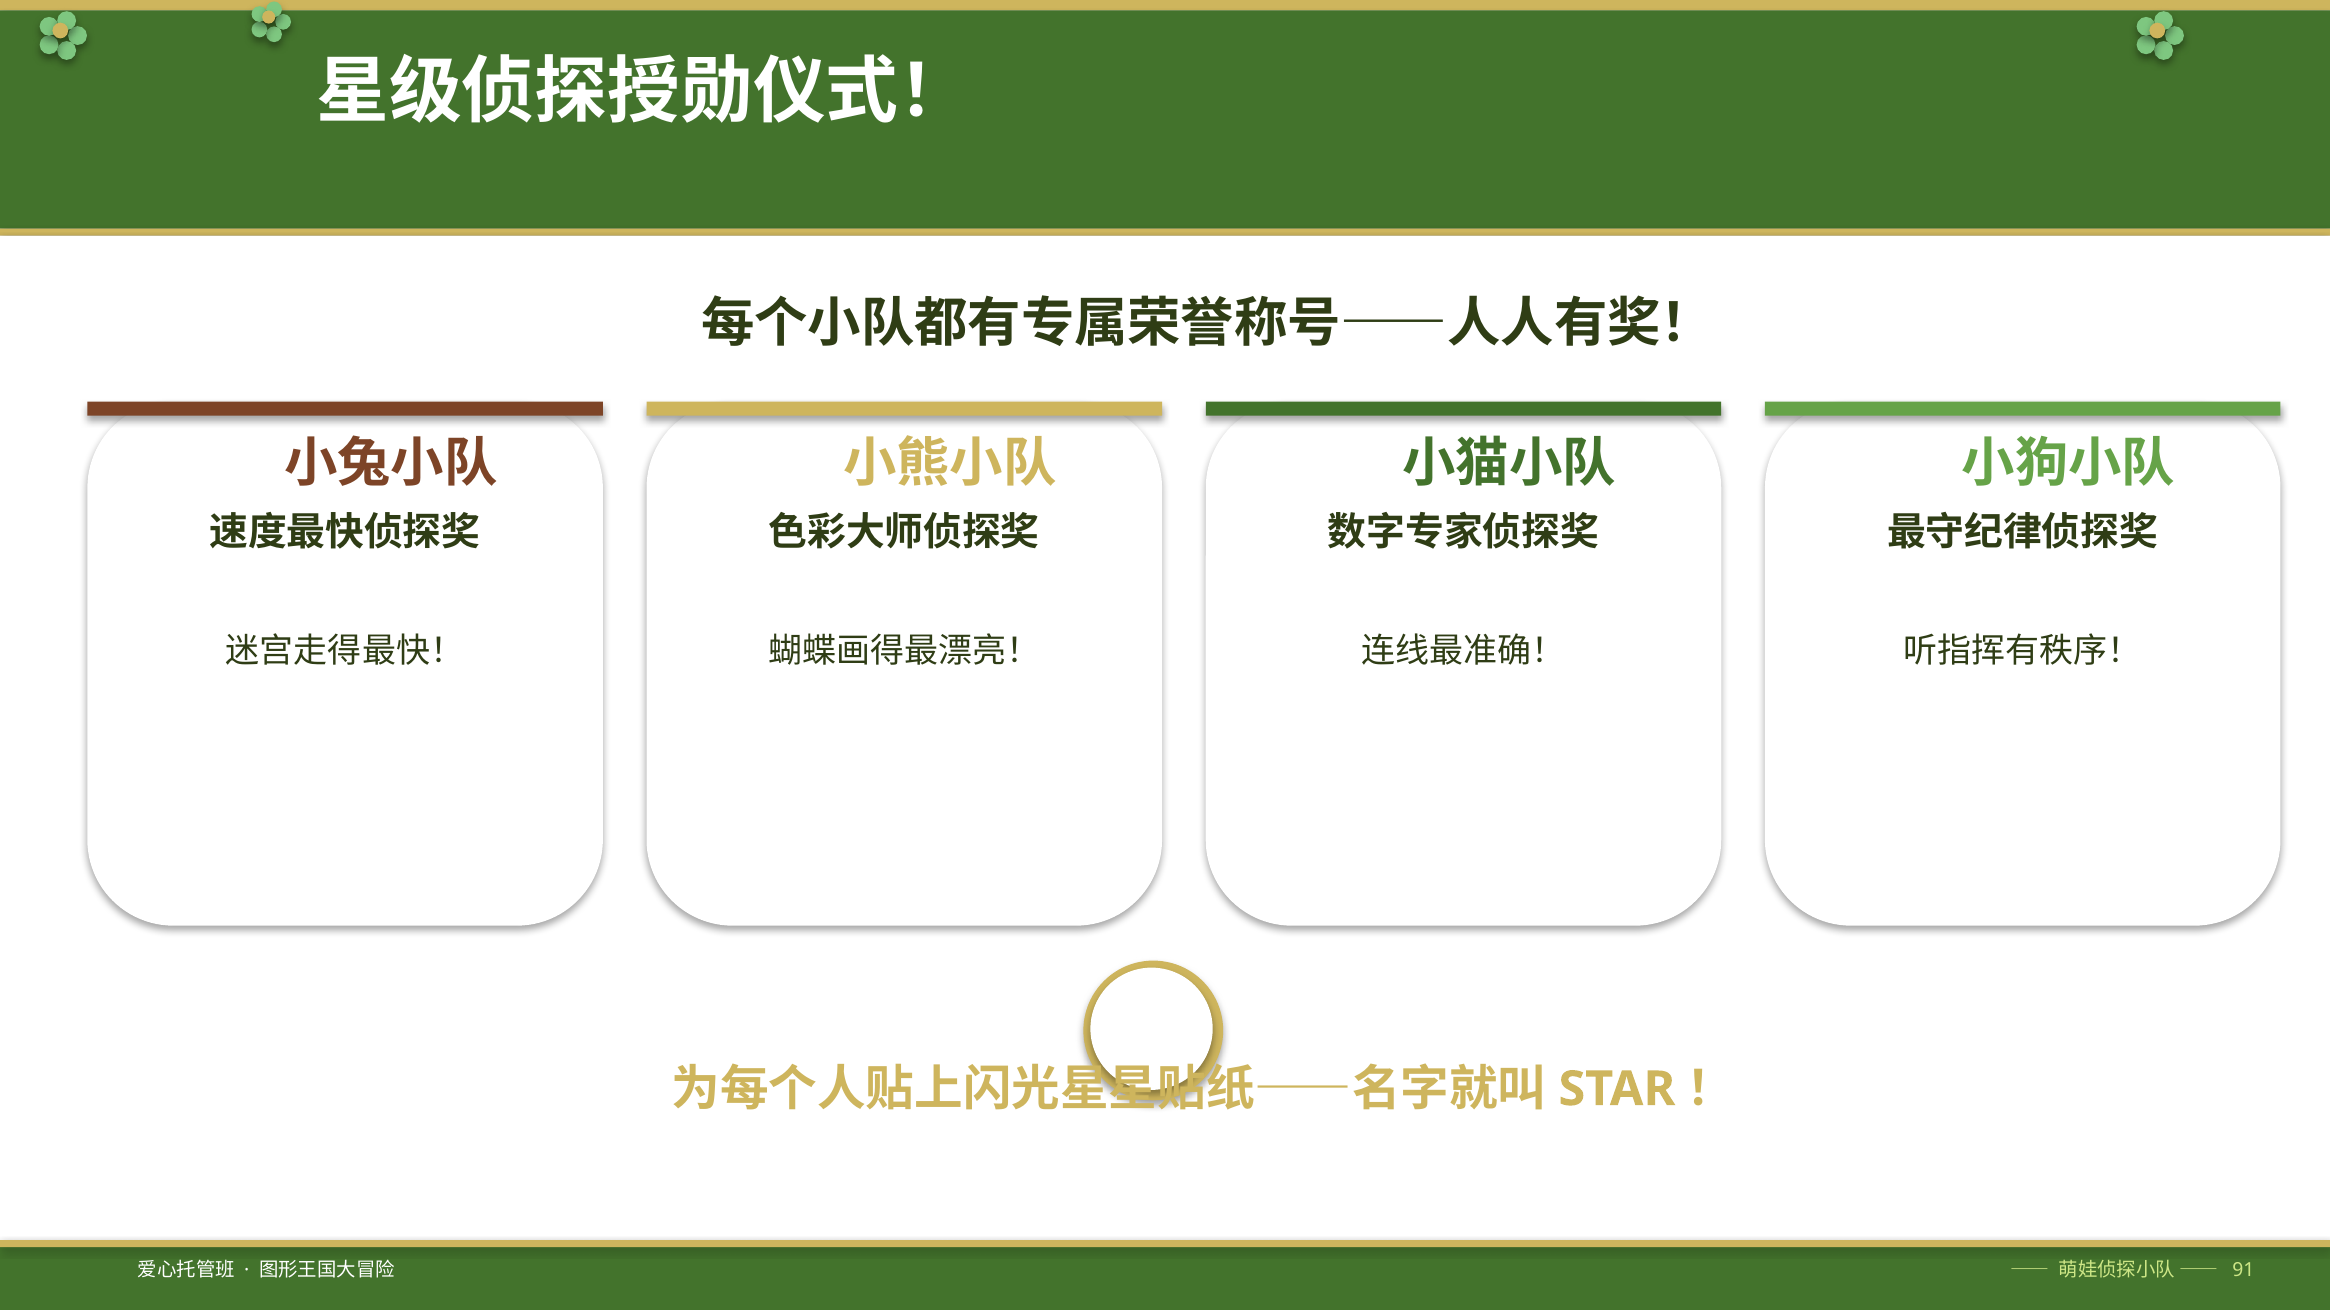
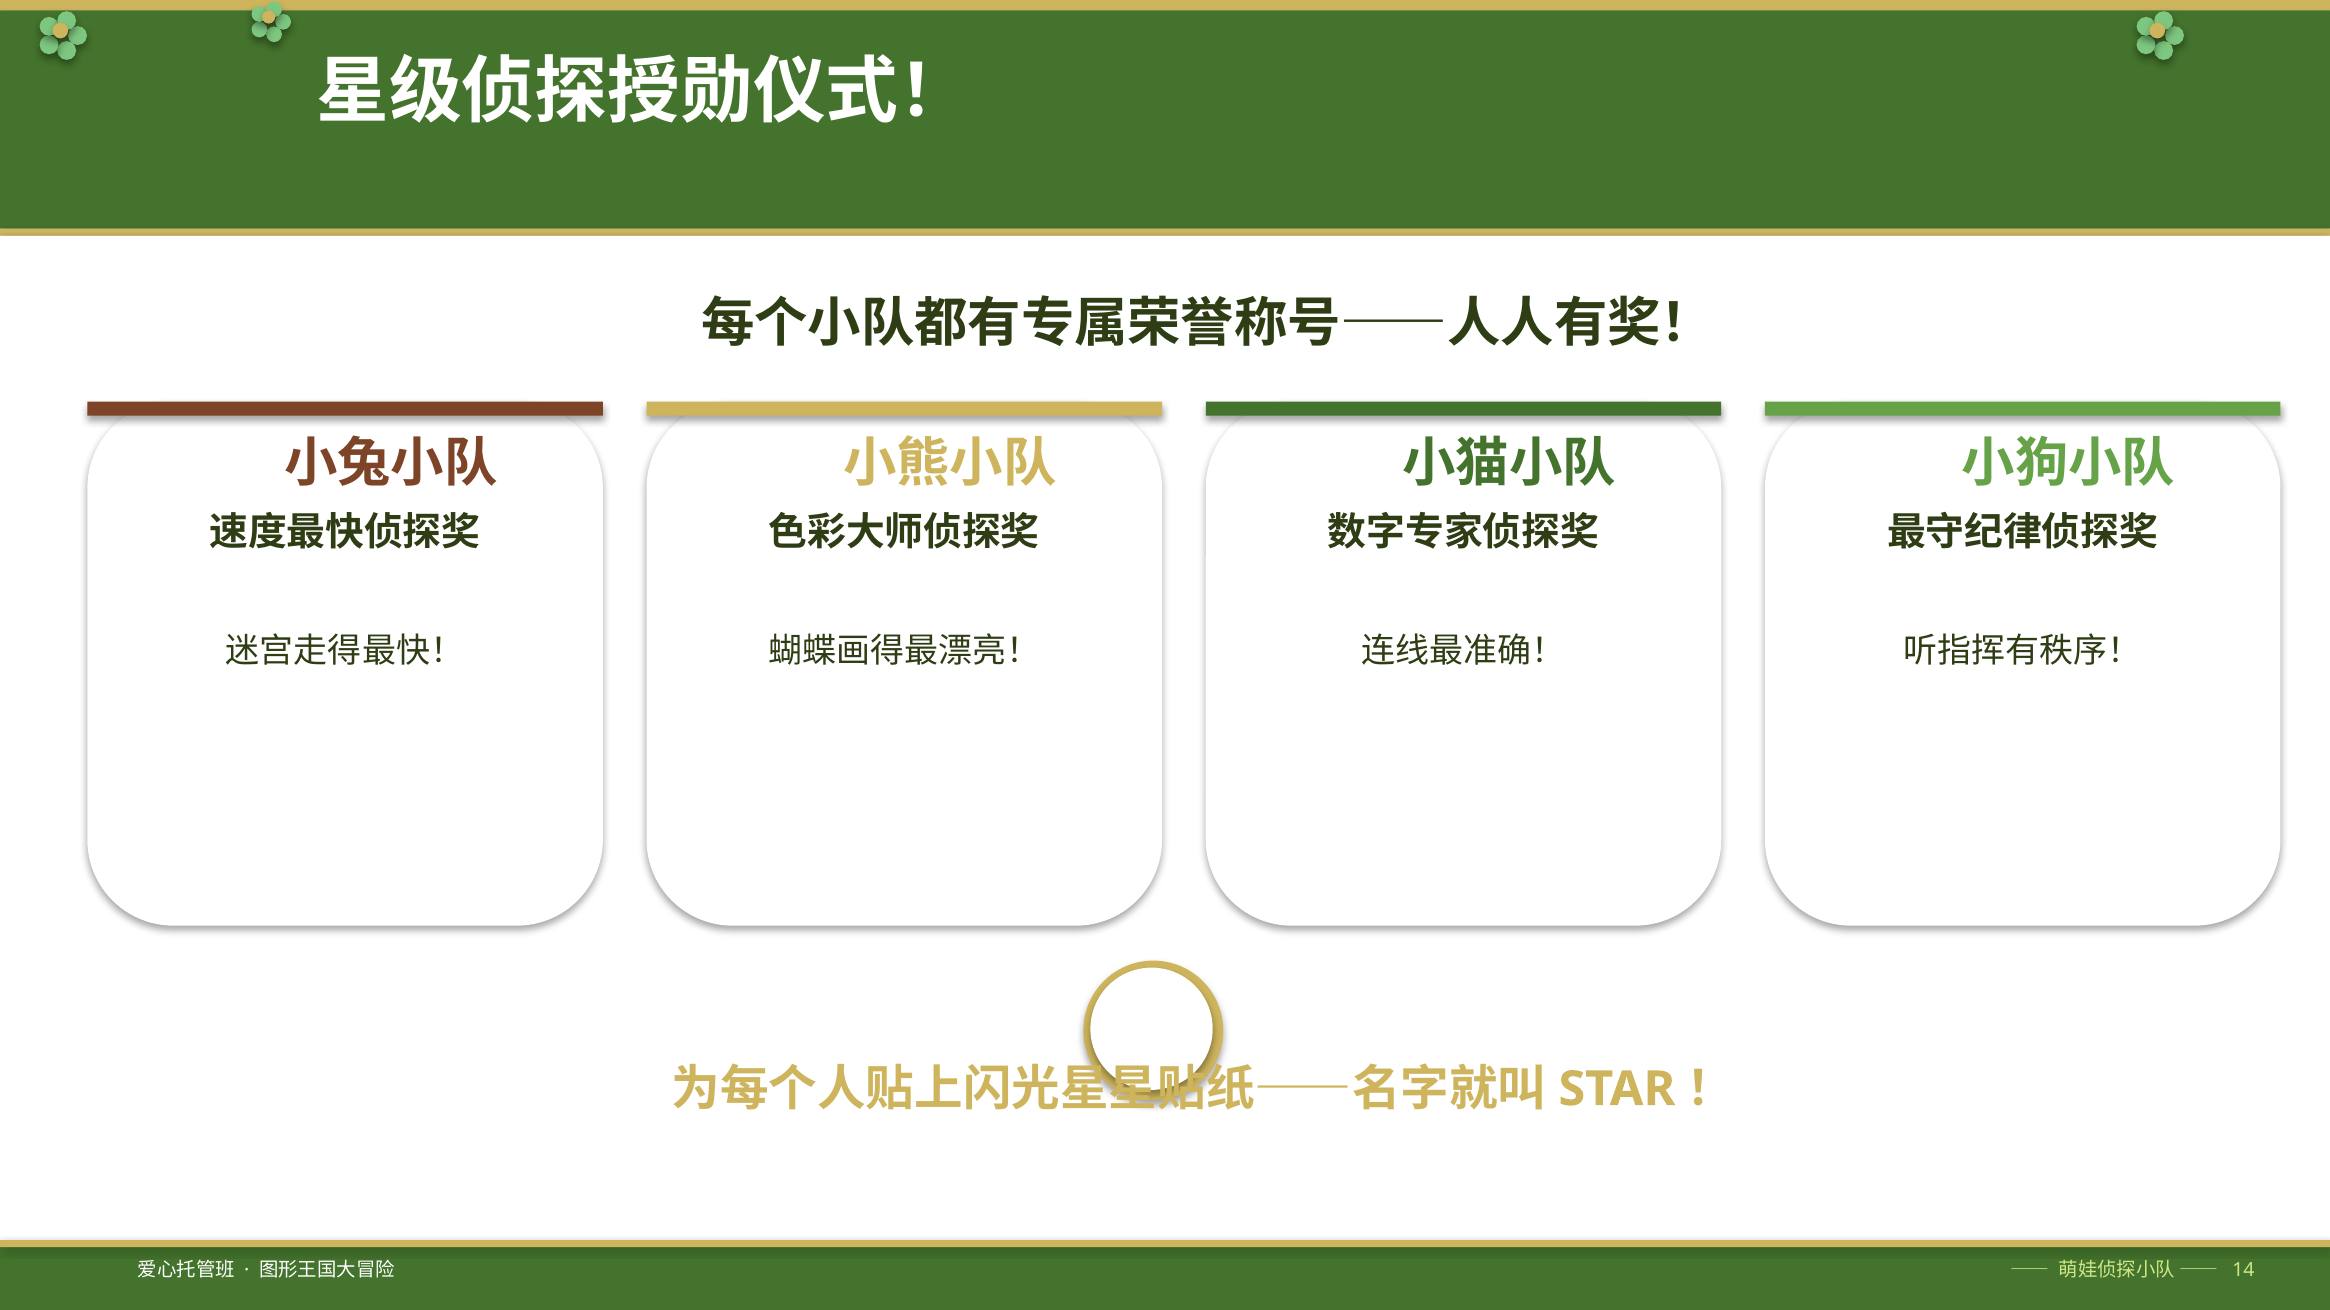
91: 91 -> 14 (2243, 1271)
